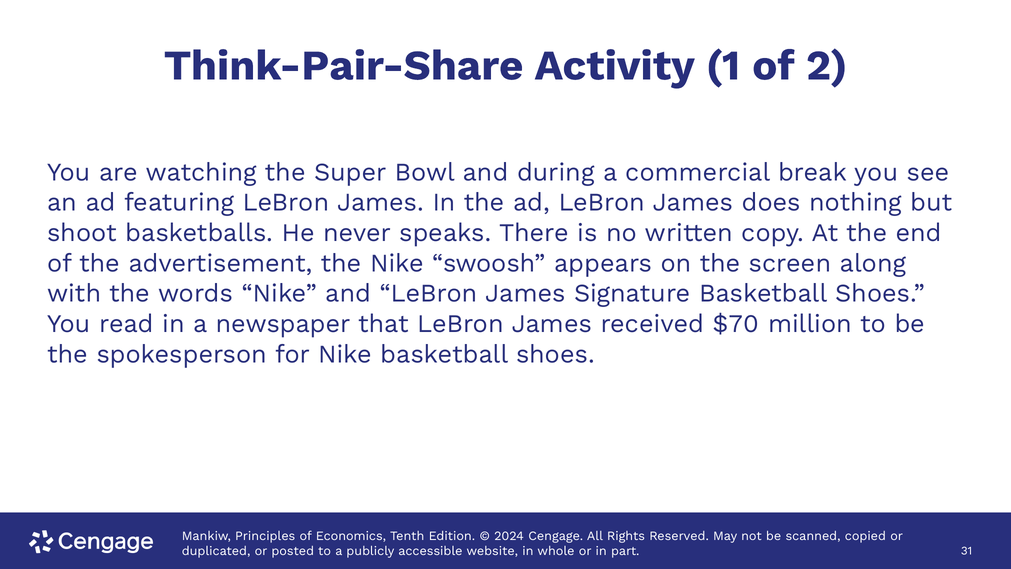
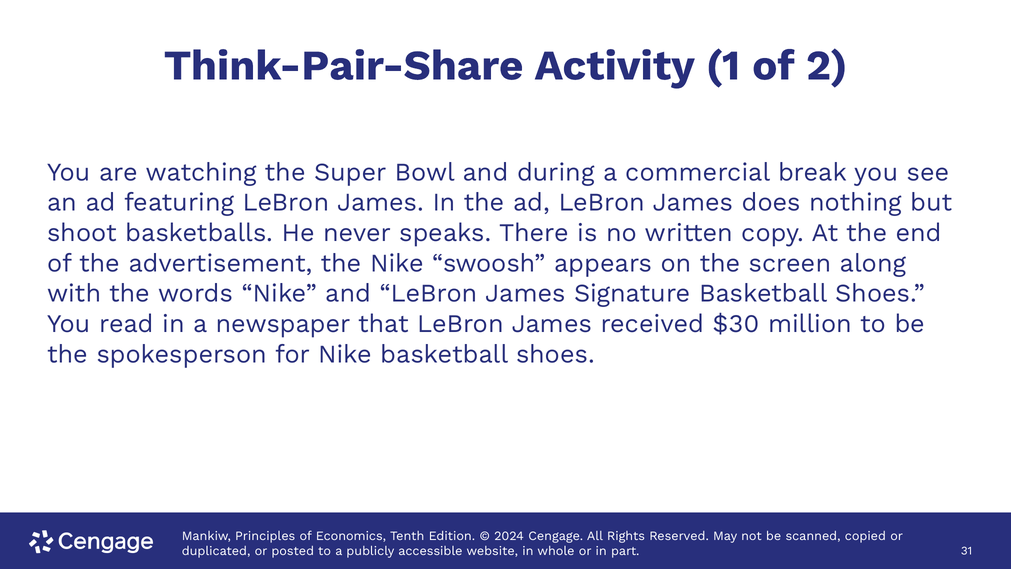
$70: $70 -> $30 (736, 324)
